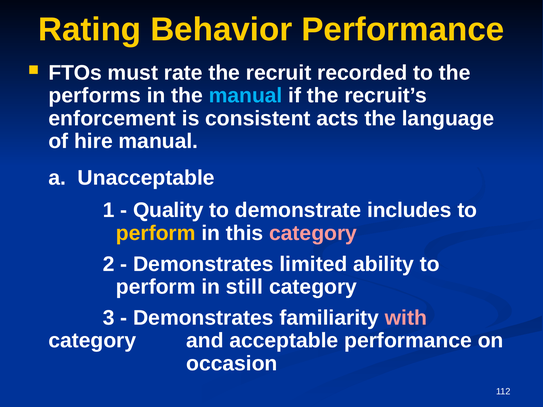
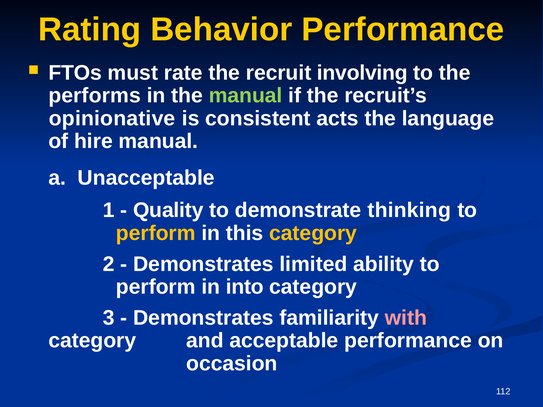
recorded: recorded -> involving (362, 73)
manual colour: light blue -> light green (246, 96)
enforcement: enforcement -> opinionative (112, 118)
includes: includes -> thinking (409, 210)
category colour: pink -> yellow (313, 233)
still: still -> into (245, 287)
